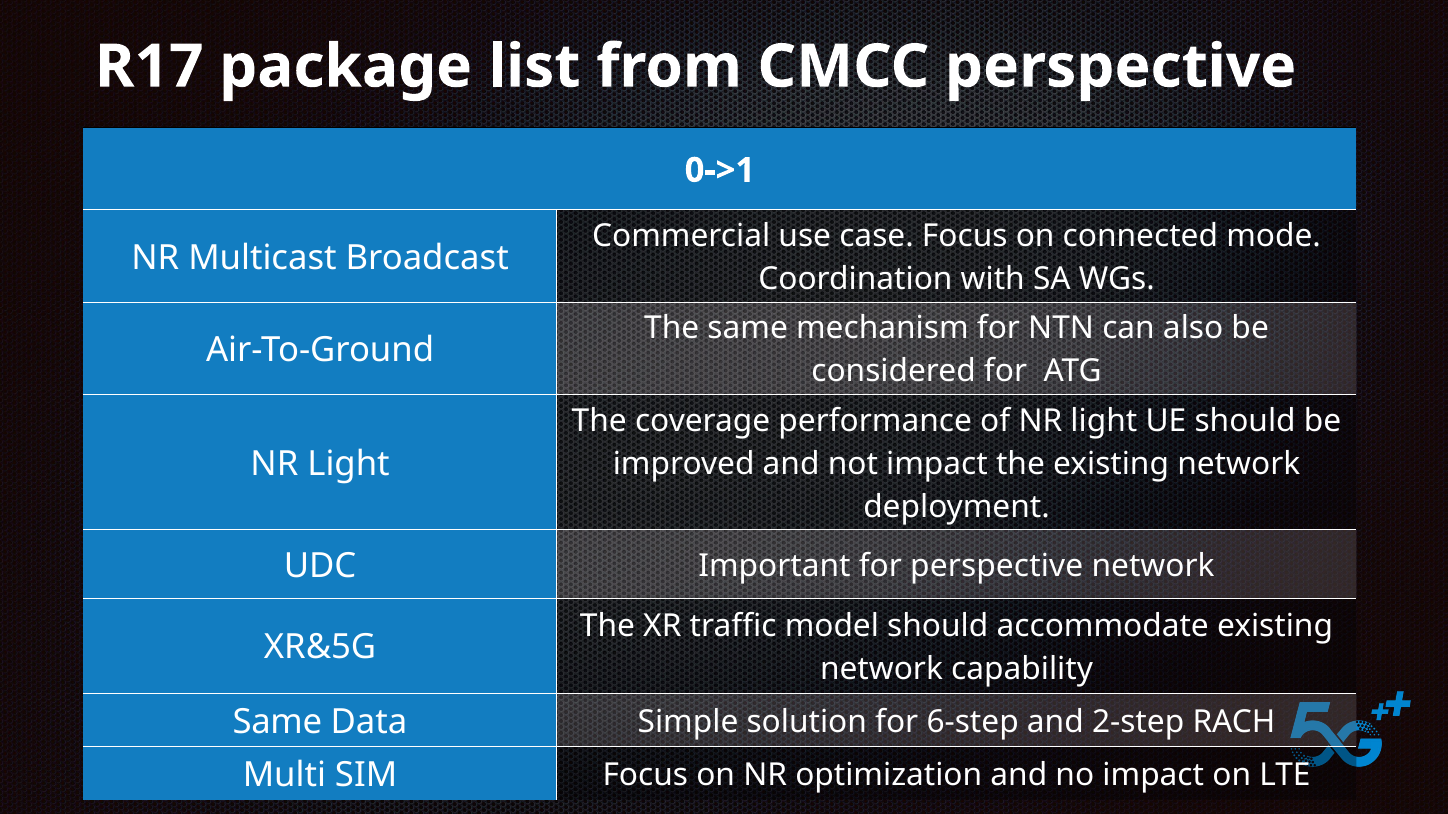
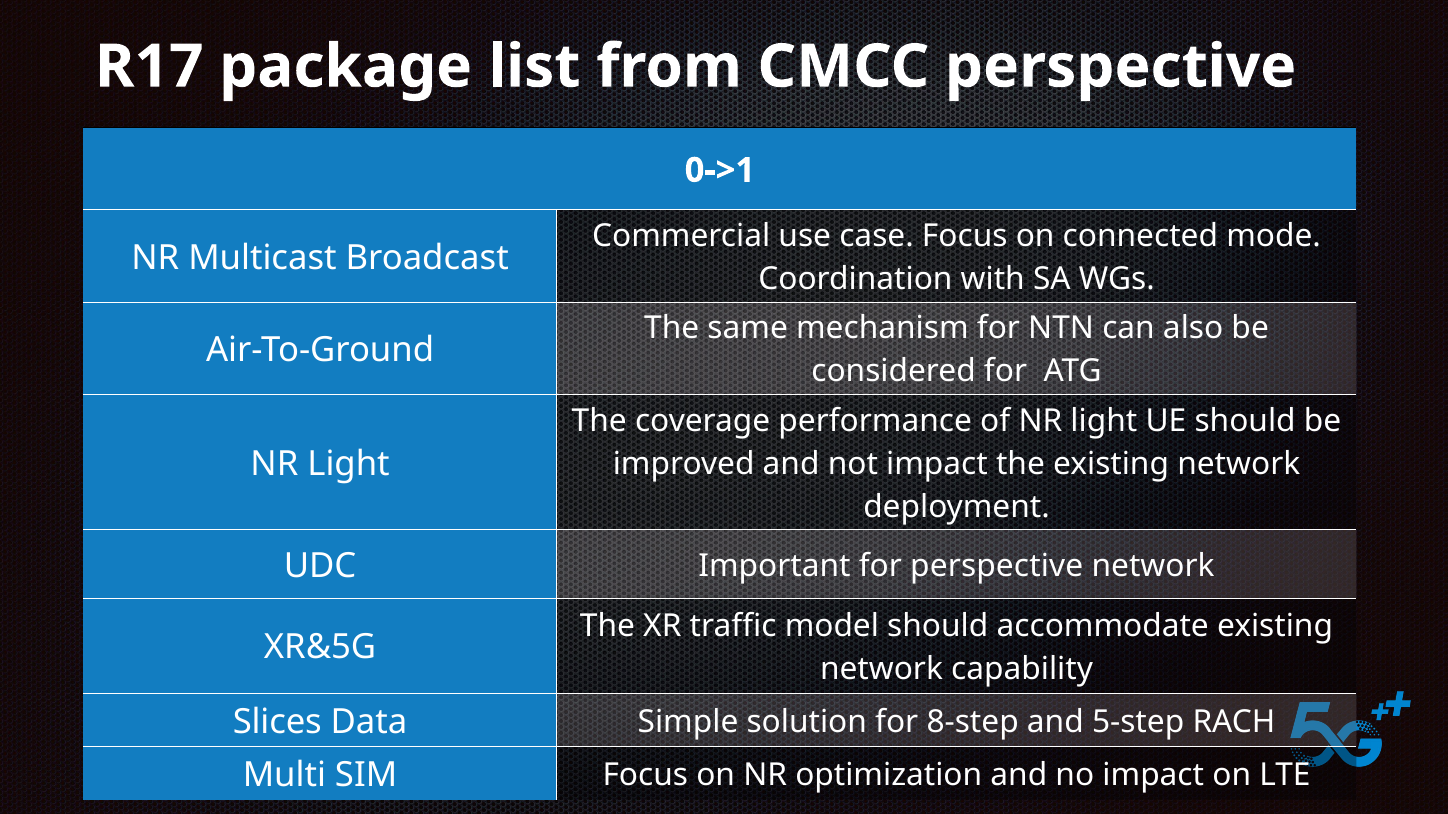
Same: Same -> Slices (277, 722)
6-step: 6-step -> 8-step (973, 722)
2-step: 2-step -> 5-step (1138, 722)
